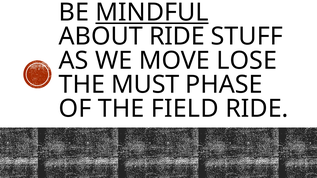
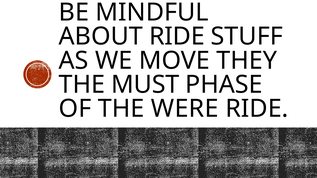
MINDFUL underline: present -> none (152, 12)
LOSE: LOSE -> THEY (247, 61)
FIELD: FIELD -> WERE (185, 109)
